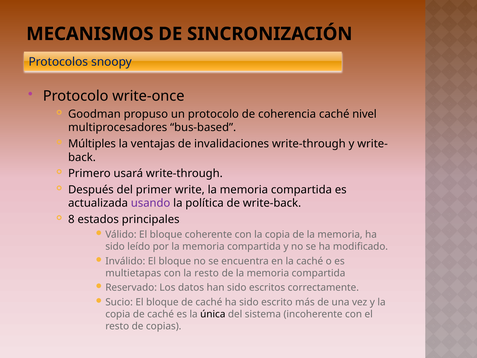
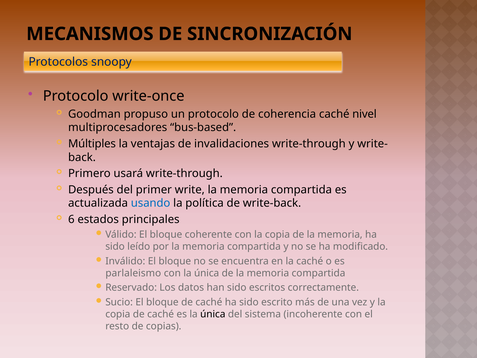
usando colour: purple -> blue (151, 203)
8: 8 -> 6 (71, 219)
multietapas: multietapas -> parlaleismo (133, 273)
con la resto: resto -> única (207, 273)
